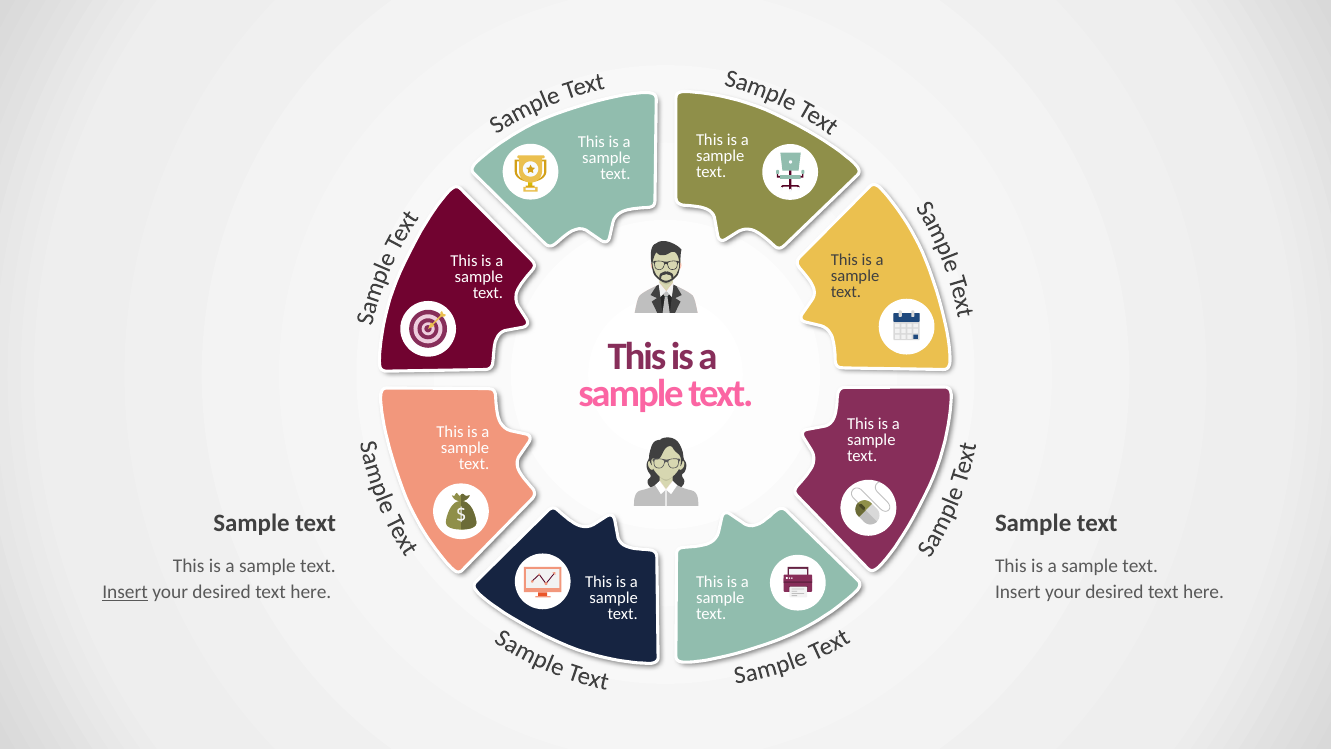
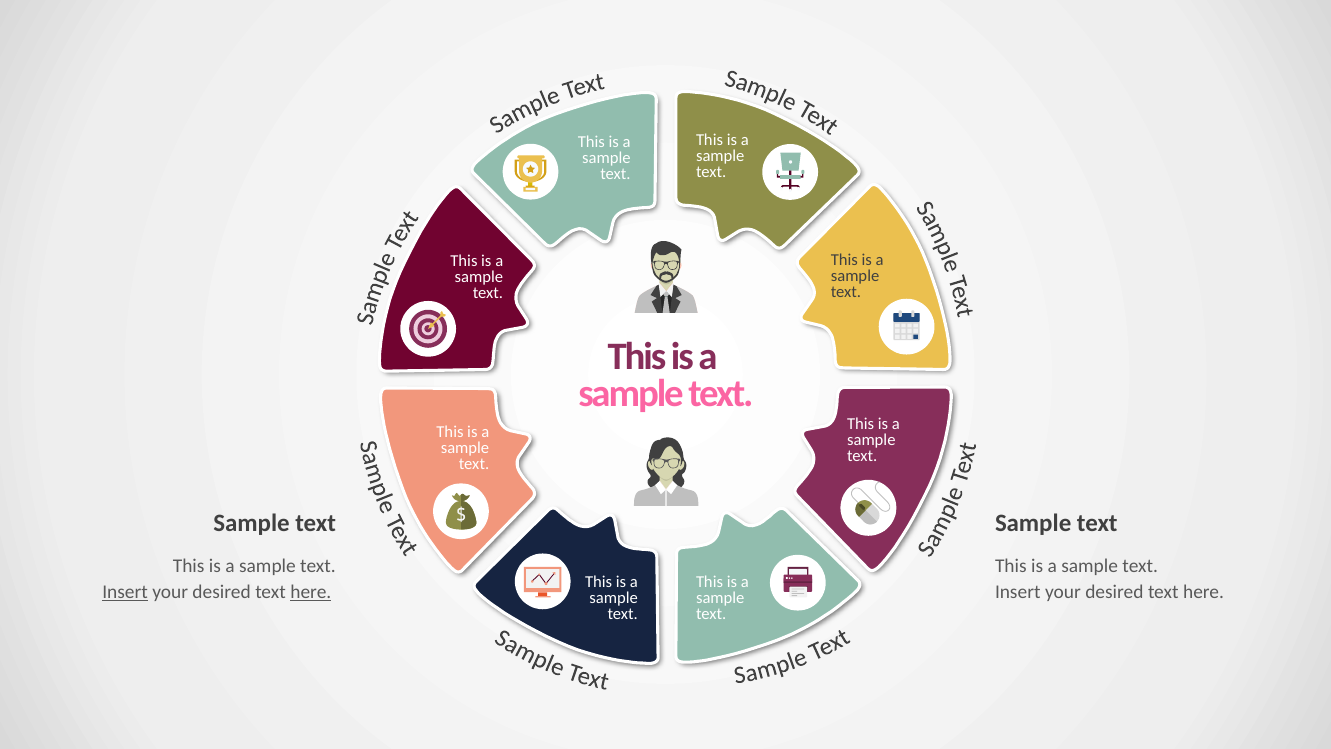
here underline: none -> present (311, 592)
